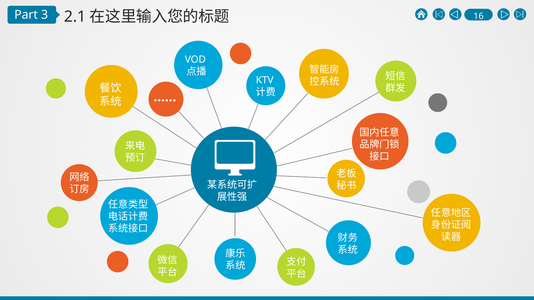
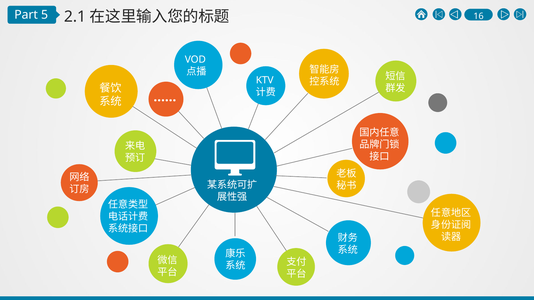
3: 3 -> 5 (45, 15)
